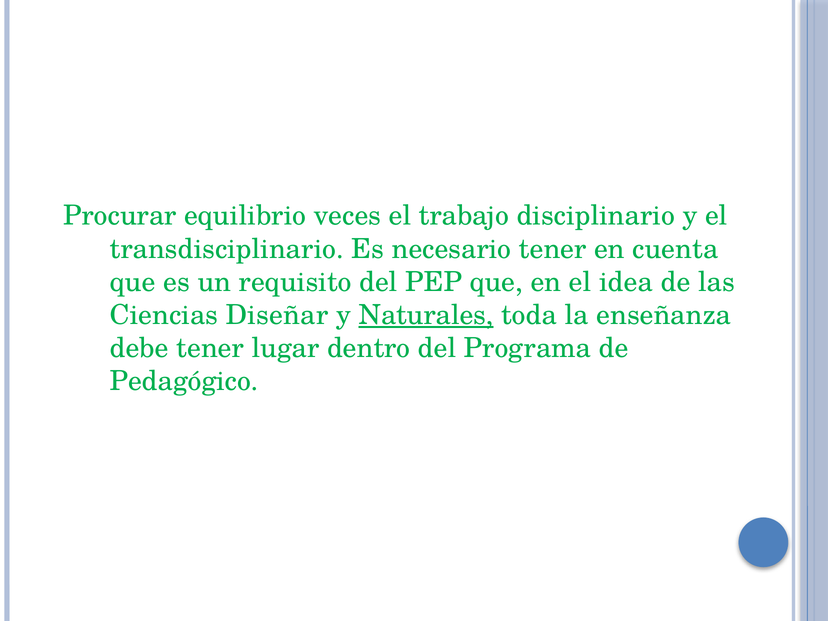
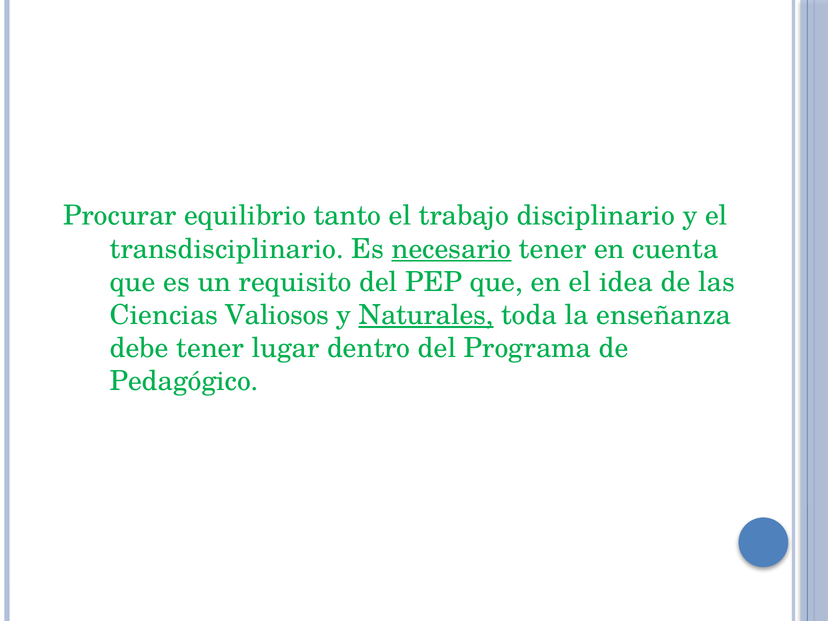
veces: veces -> tanto (347, 216)
necesario underline: none -> present (451, 249)
Diseñar: Diseñar -> Valiosos (277, 315)
